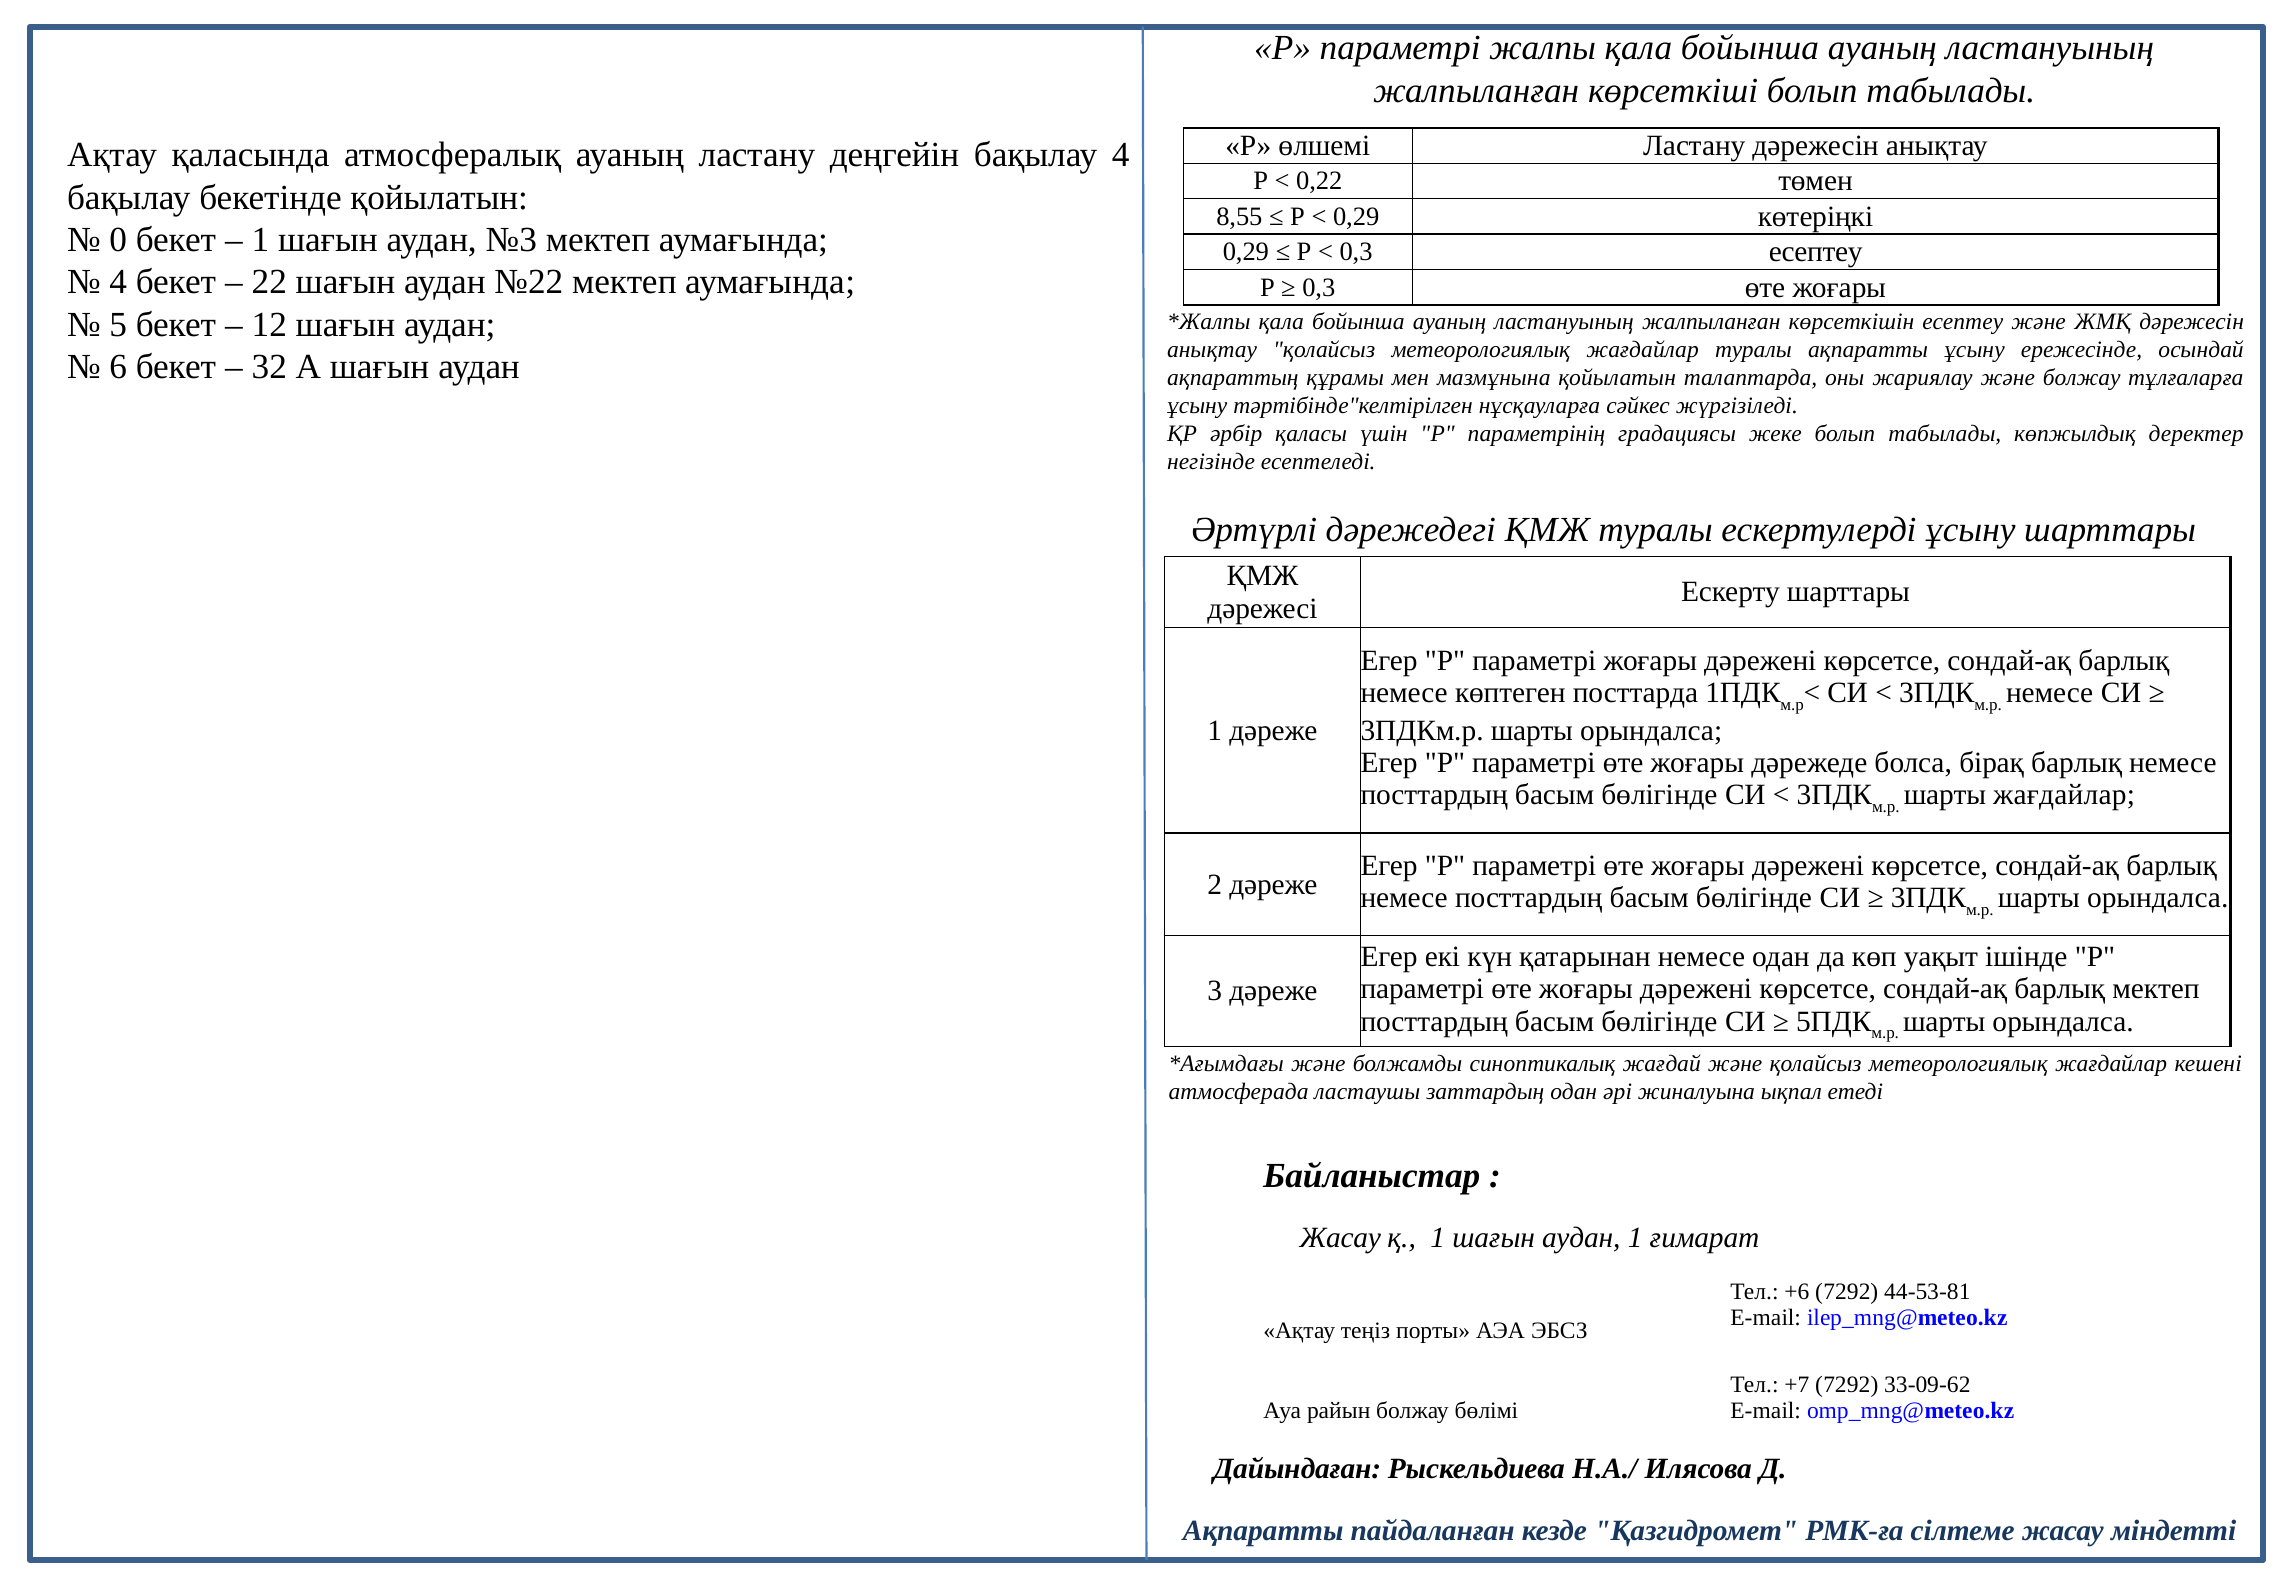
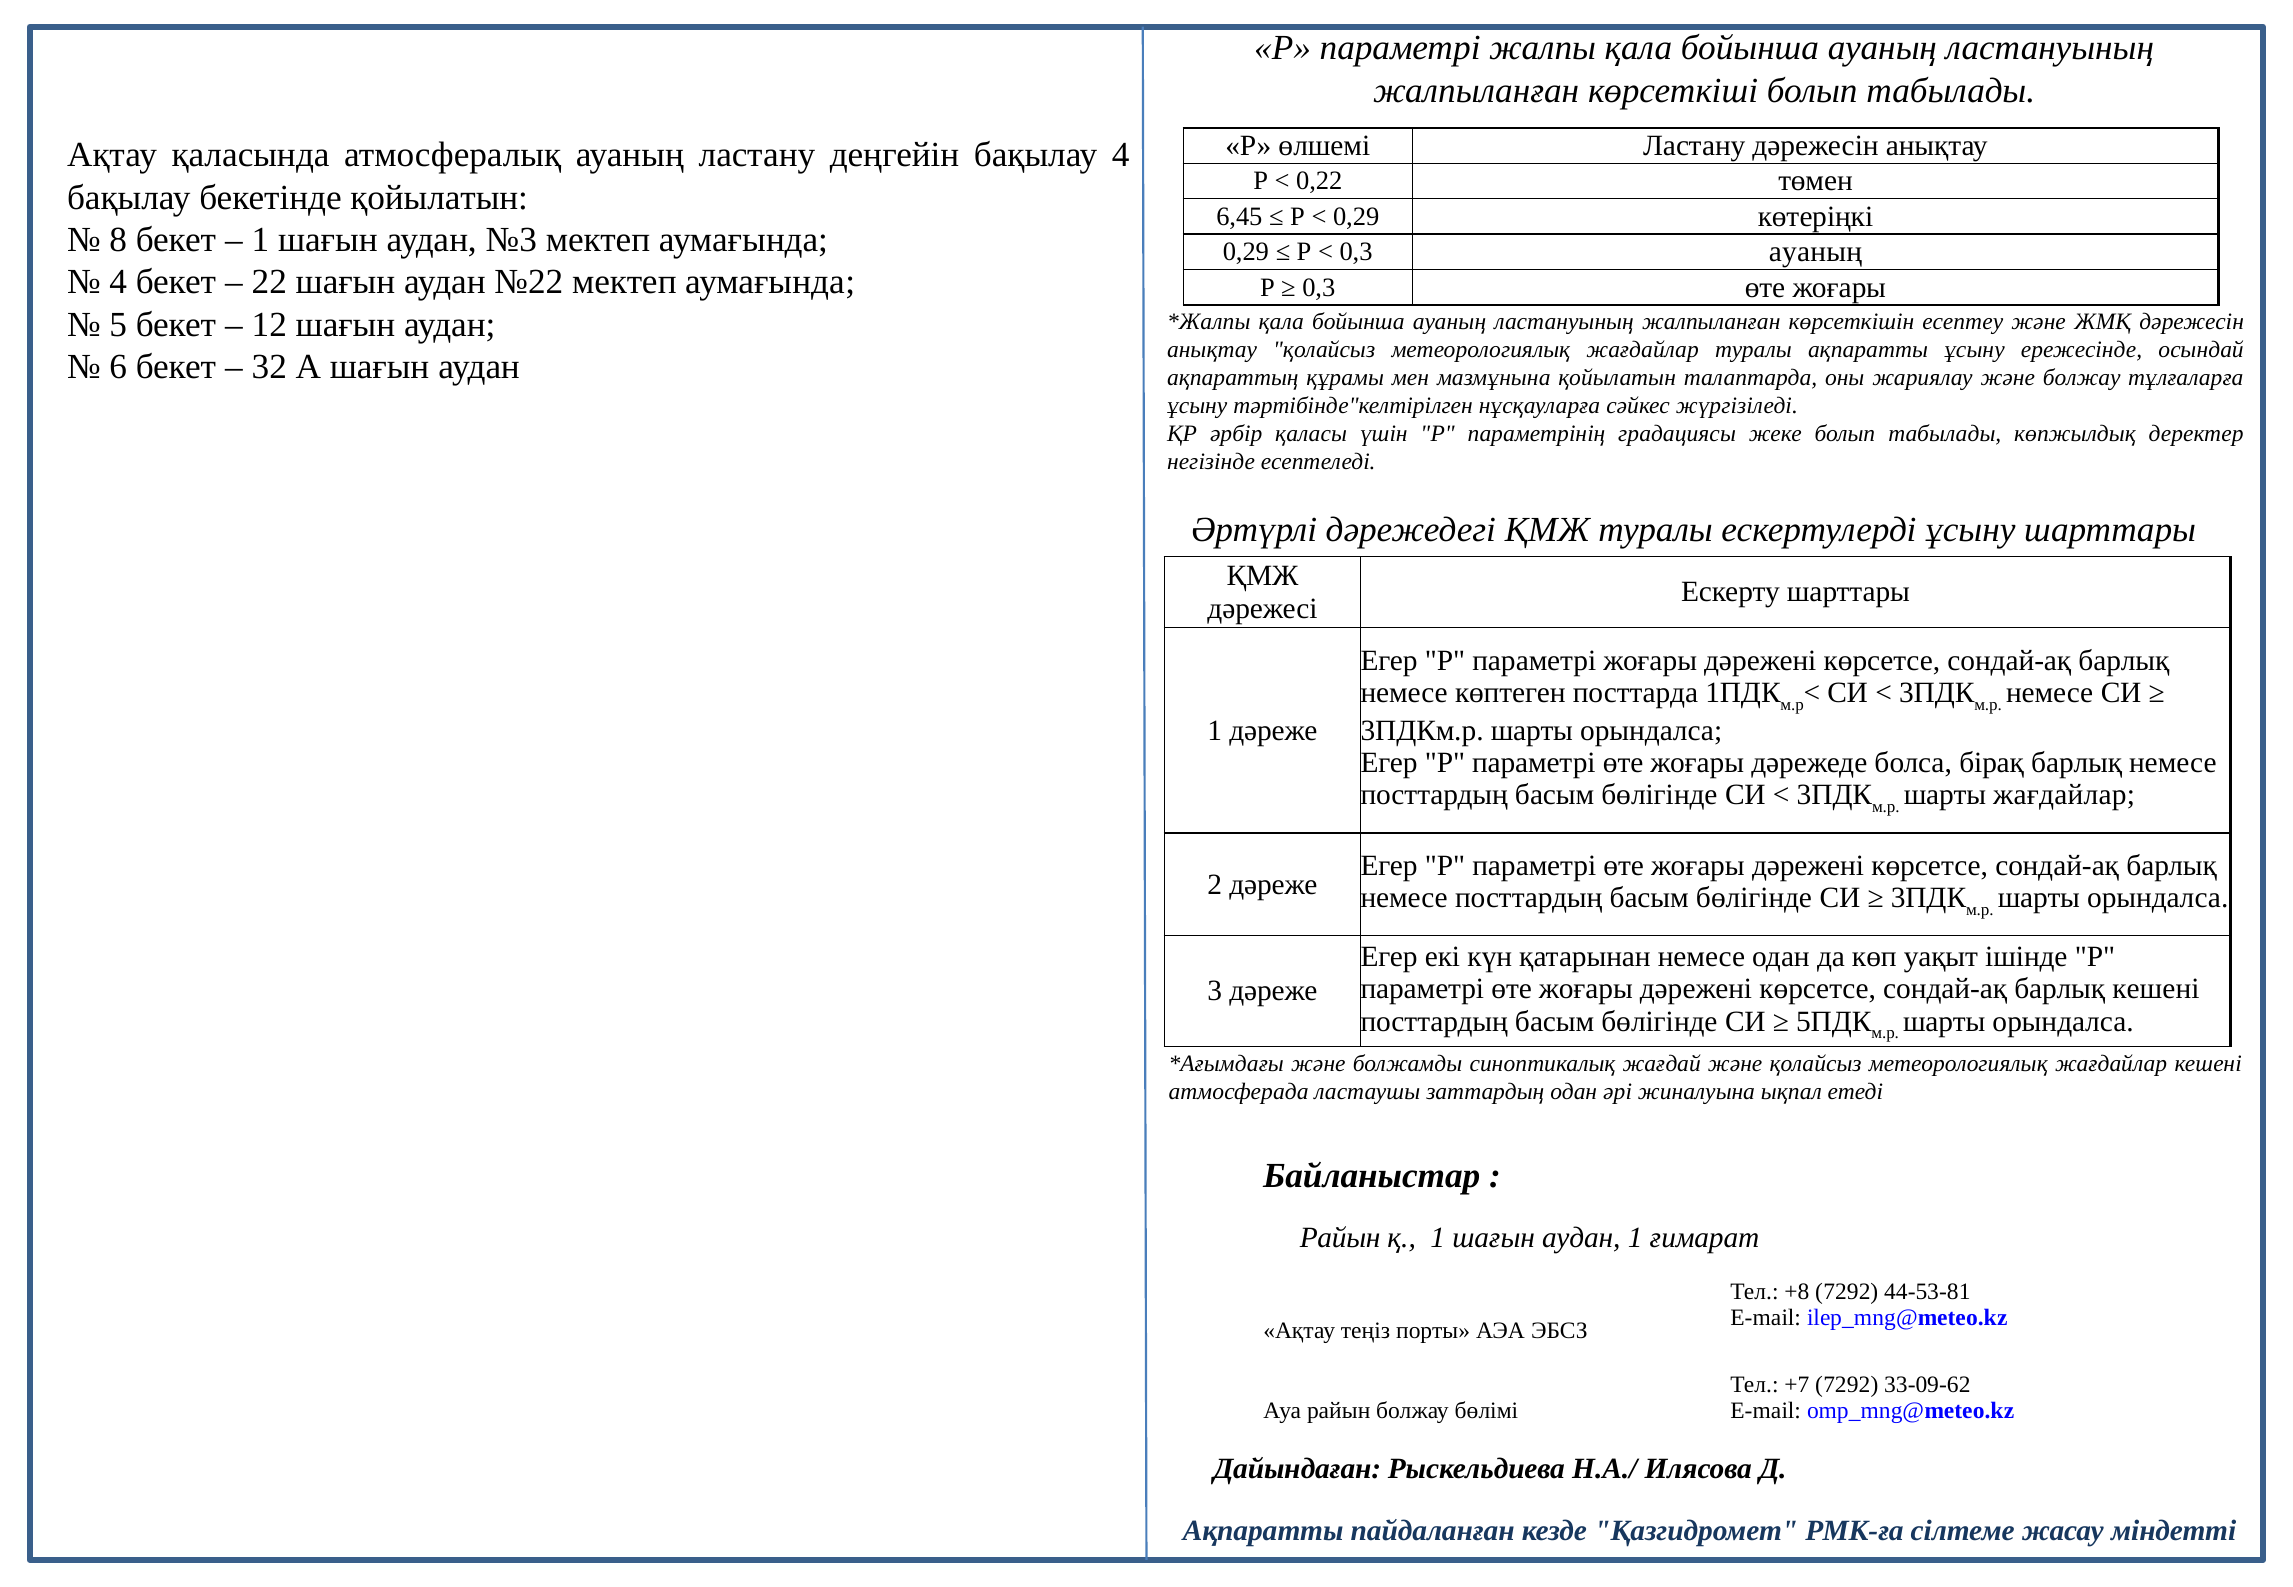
8,55: 8,55 -> 6,45 (1239, 217)
0: 0 -> 8 (118, 240)
0,3 есептеу: есептеу -> ауаның (1816, 252)
барлық мектеп: мектеп -> кешені (2156, 989)
Жасау: Жасау -> Райын (1340, 1238)
+6: +6 -> +8 (1797, 1292)
